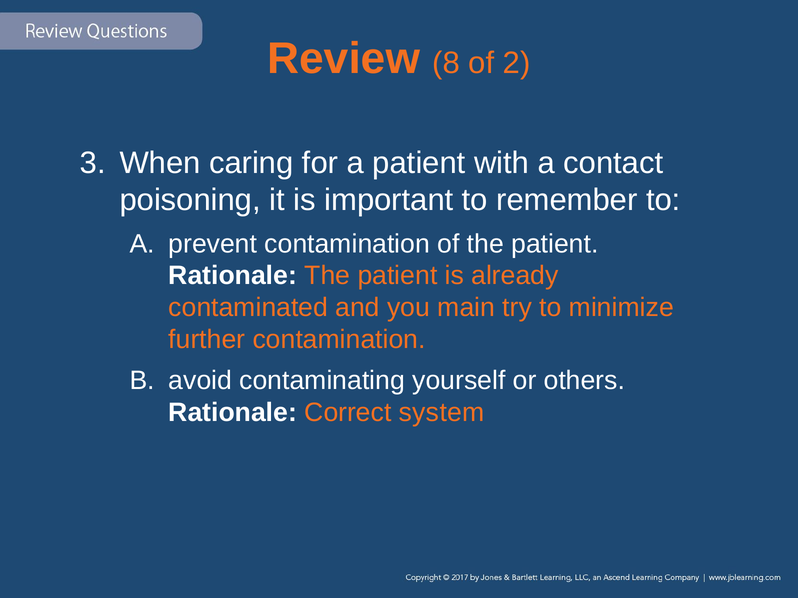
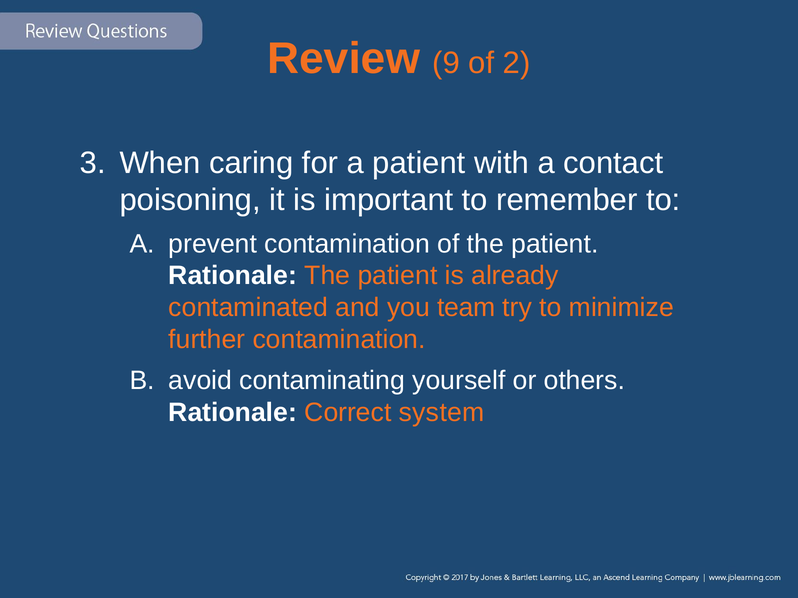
8: 8 -> 9 (446, 63)
main: main -> team (466, 308)
